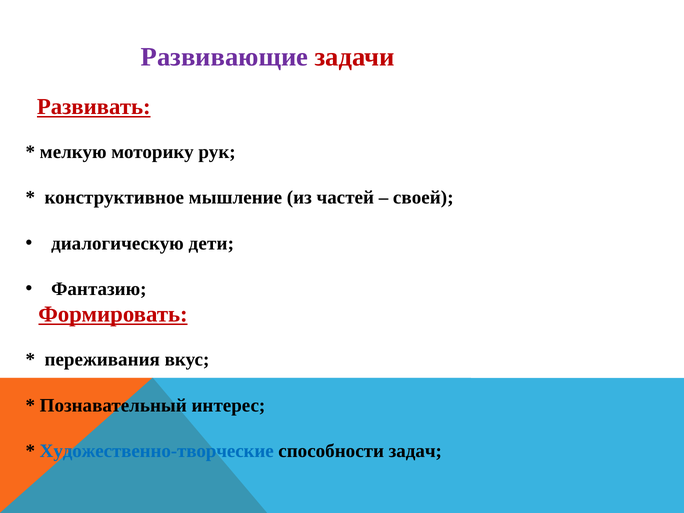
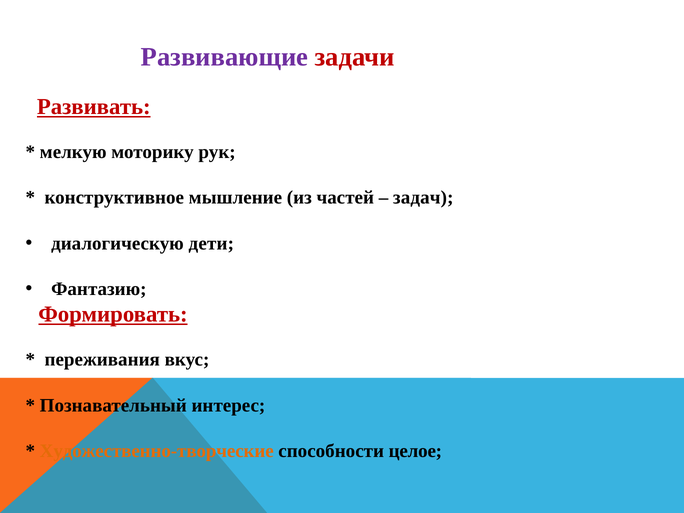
своей: своей -> задач (423, 198)
Художественно-творческие colour: blue -> orange (157, 451)
задач: задач -> целое (415, 451)
